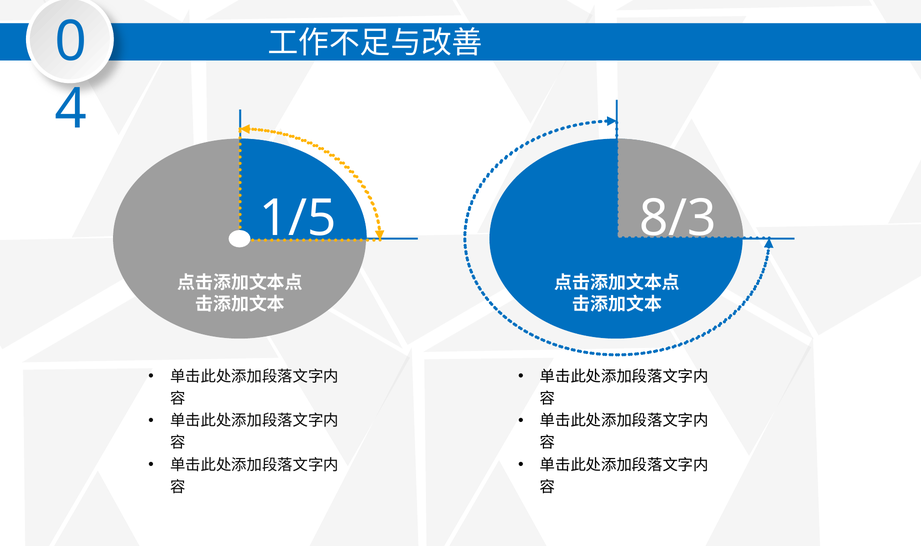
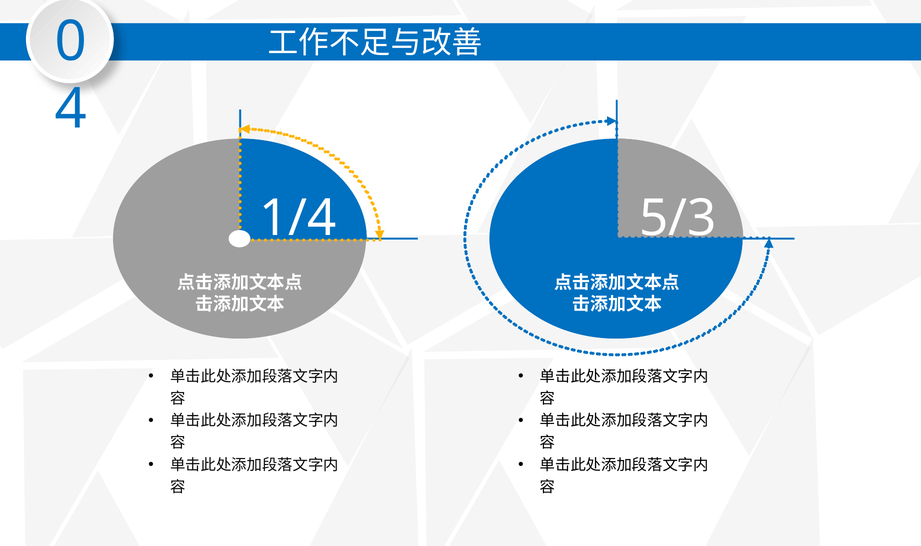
1/5: 1/5 -> 1/4 (298, 218)
8/3: 8/3 -> 5/3 (678, 218)
